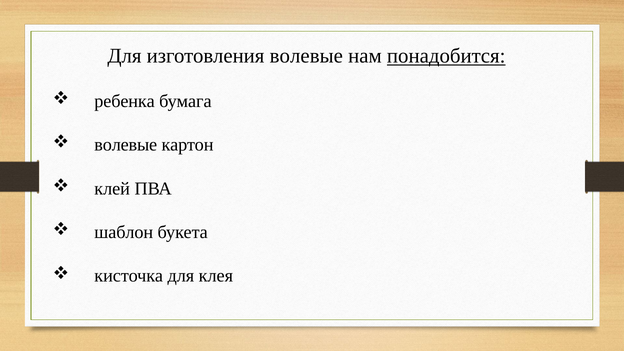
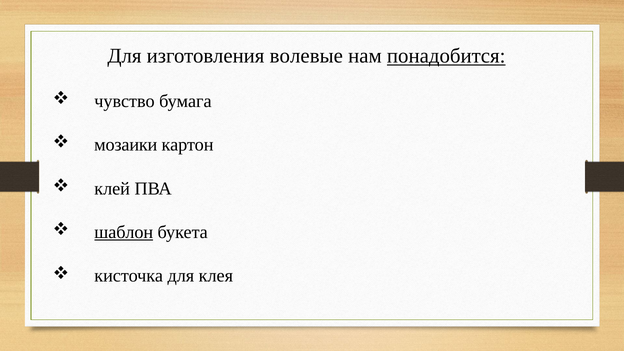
ребенка: ребенка -> чувство (125, 101)
волевые: волевые -> мозаики (126, 145)
шаблон underline: none -> present (124, 232)
